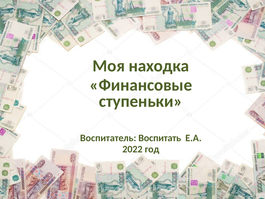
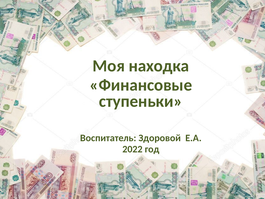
Воспитать: Воспитать -> Здоровой (160, 138)
